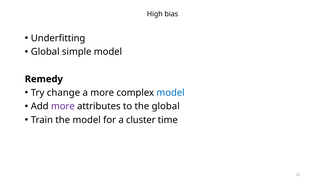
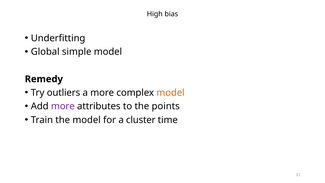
change: change -> outliers (64, 93)
model colour: blue -> orange (171, 93)
the global: global -> points (166, 106)
